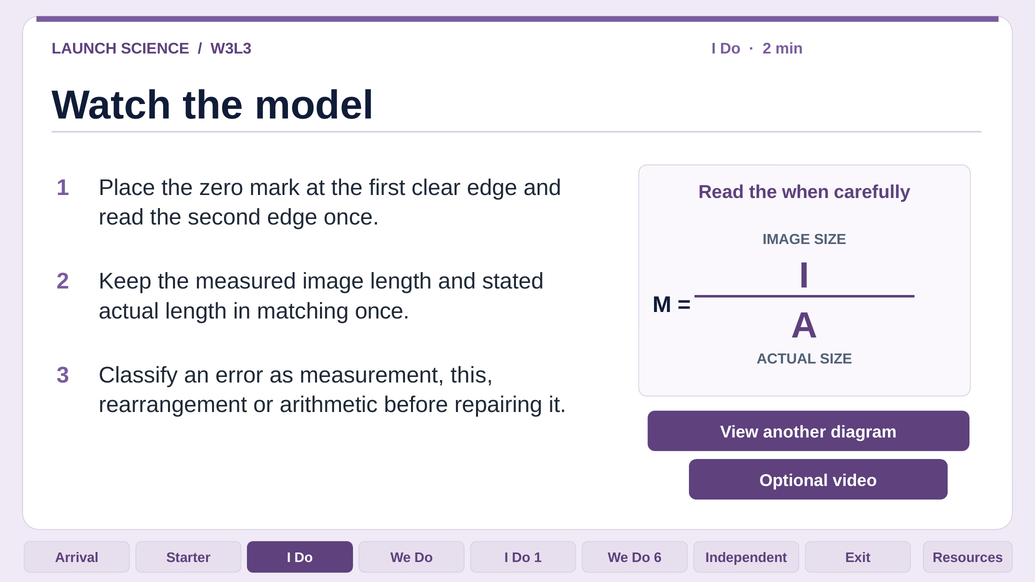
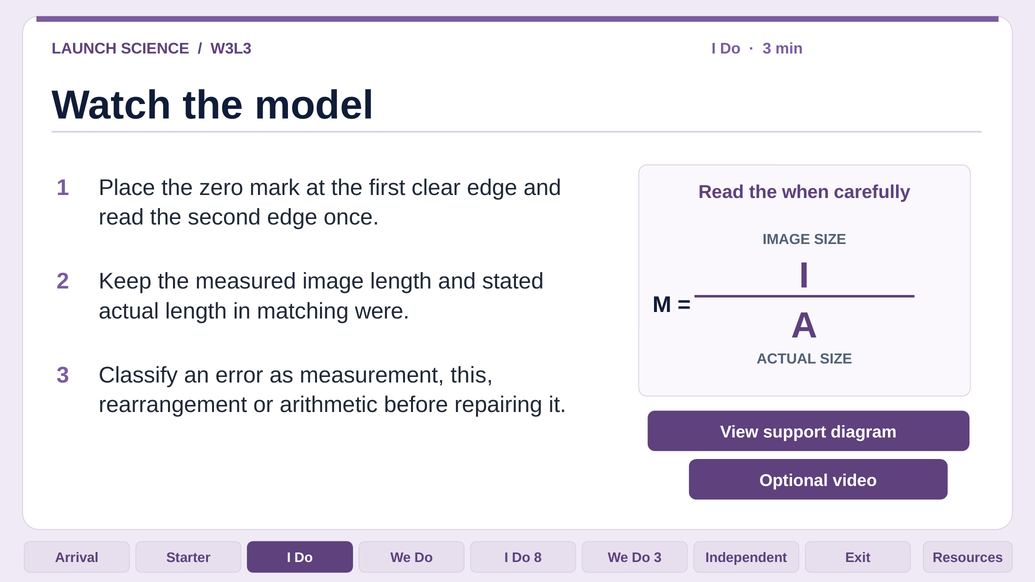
2: 2 -> 3 (767, 49)
matching once: once -> were (382, 311)
another: another -> support (795, 432)
Do 1: 1 -> 8 (538, 558)
Do 6: 6 -> 3 (658, 558)
